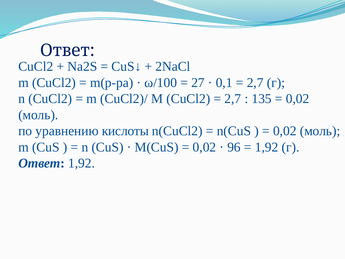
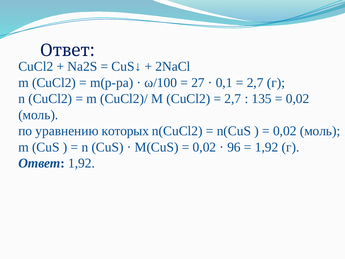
кислоты: кислоты -> которых (125, 131)
